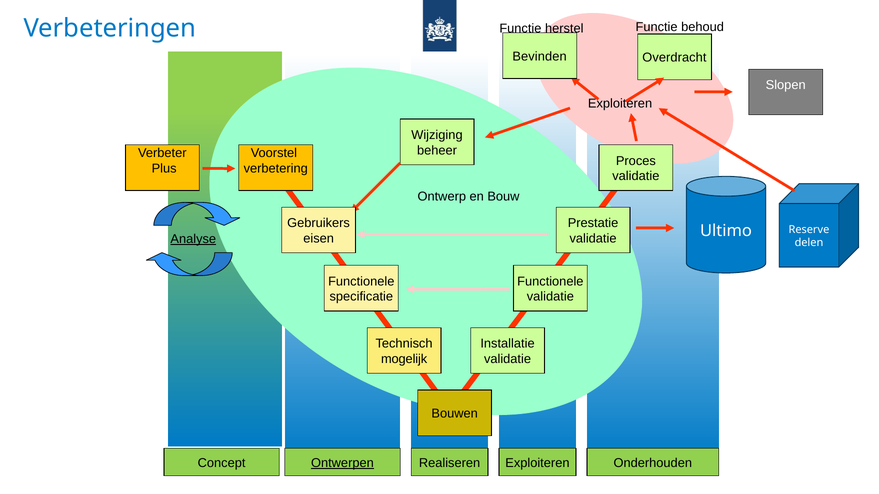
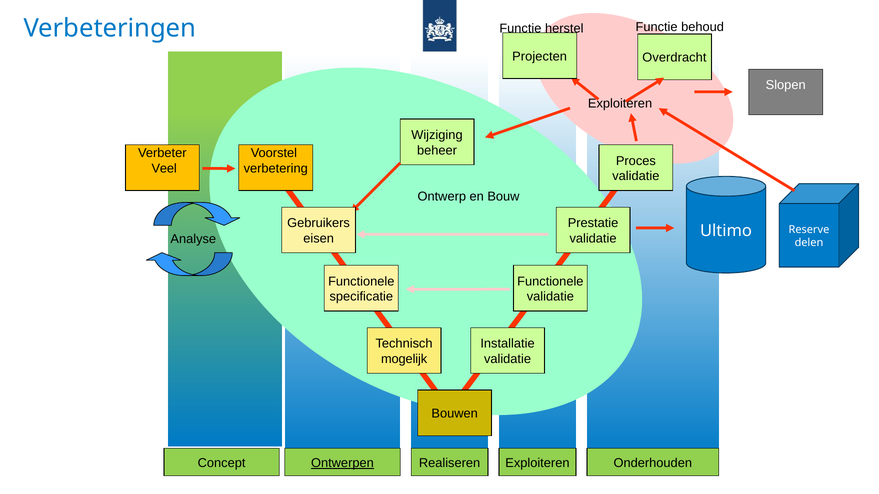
Bevinden: Bevinden -> Projecten (540, 57)
Plus: Plus -> Veel (164, 169)
Analyse underline: present -> none (193, 239)
